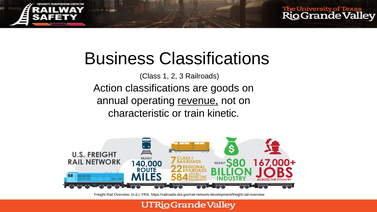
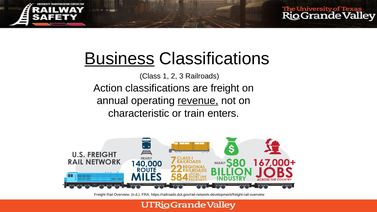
Business underline: none -> present (119, 59)
are goods: goods -> freight (225, 88)
kinetic: kinetic -> enters (223, 113)
